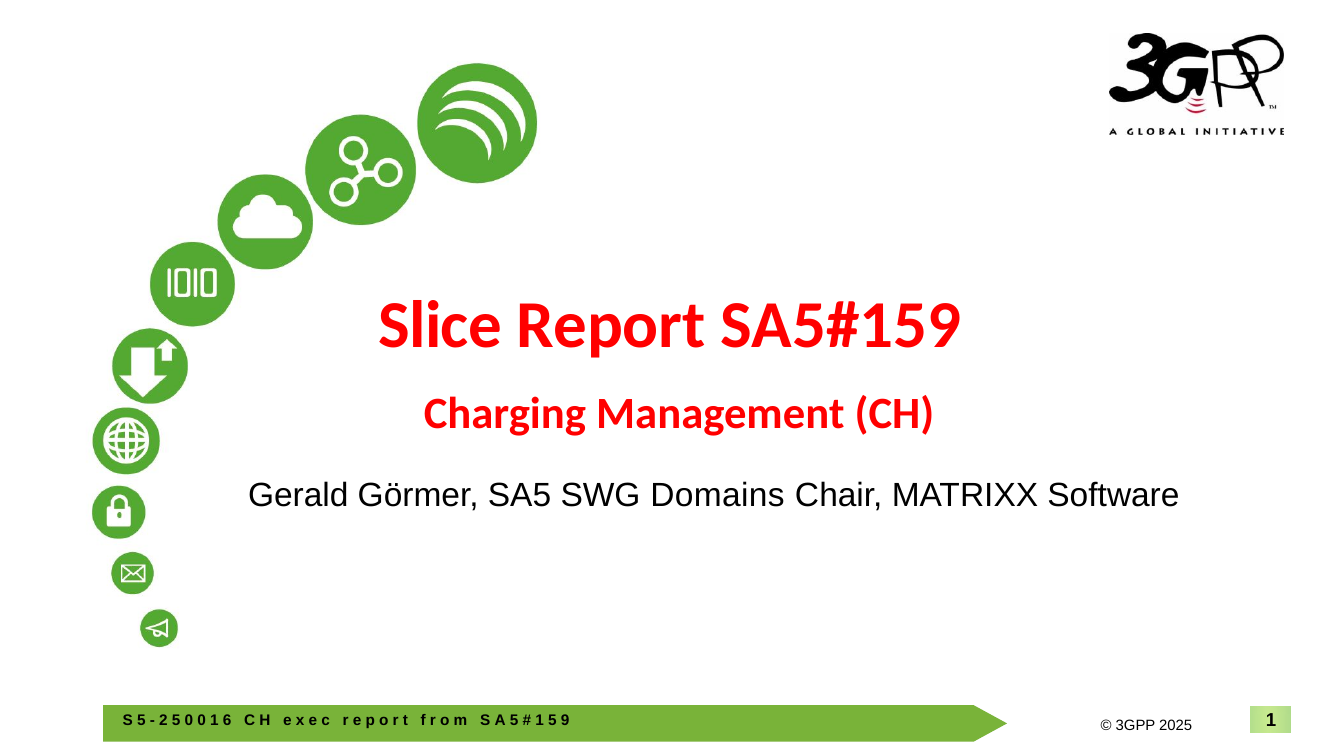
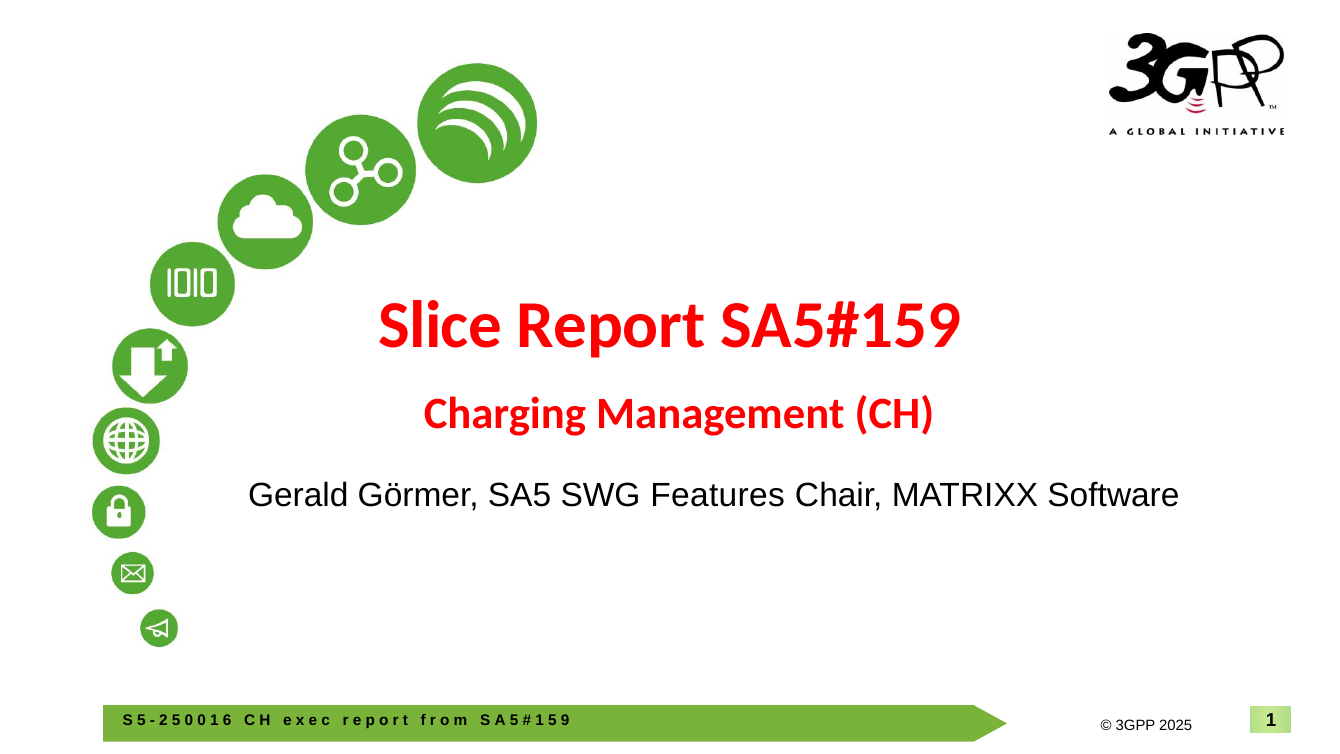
Domains: Domains -> Features (718, 495)
